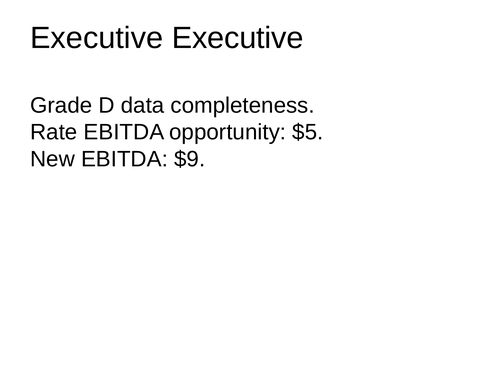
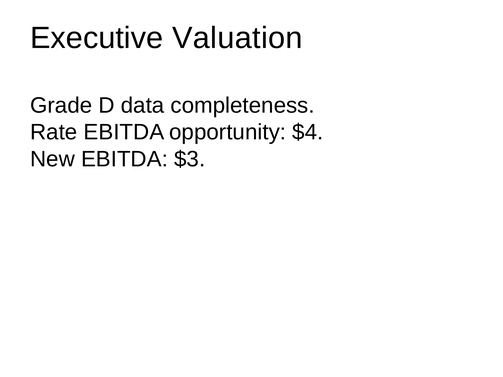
Executive Executive: Executive -> Valuation (237, 38)
$5: $5 -> $4 (308, 132)
$9: $9 -> $3 (190, 159)
